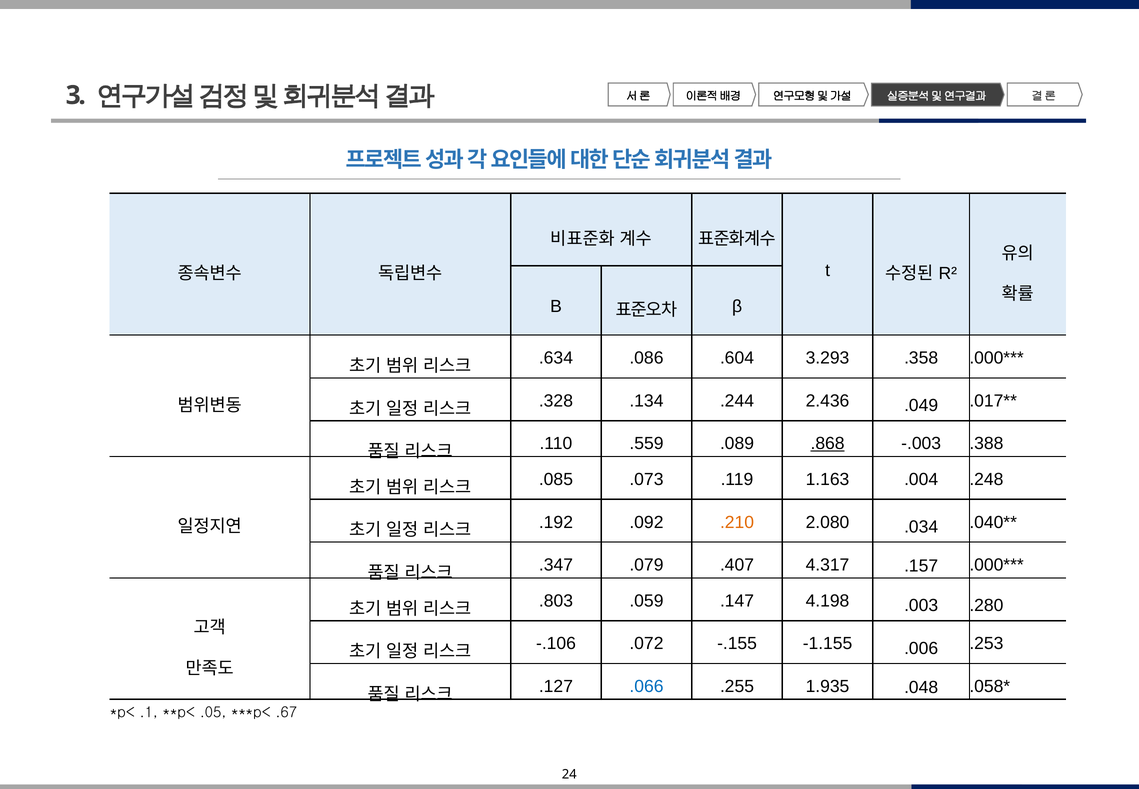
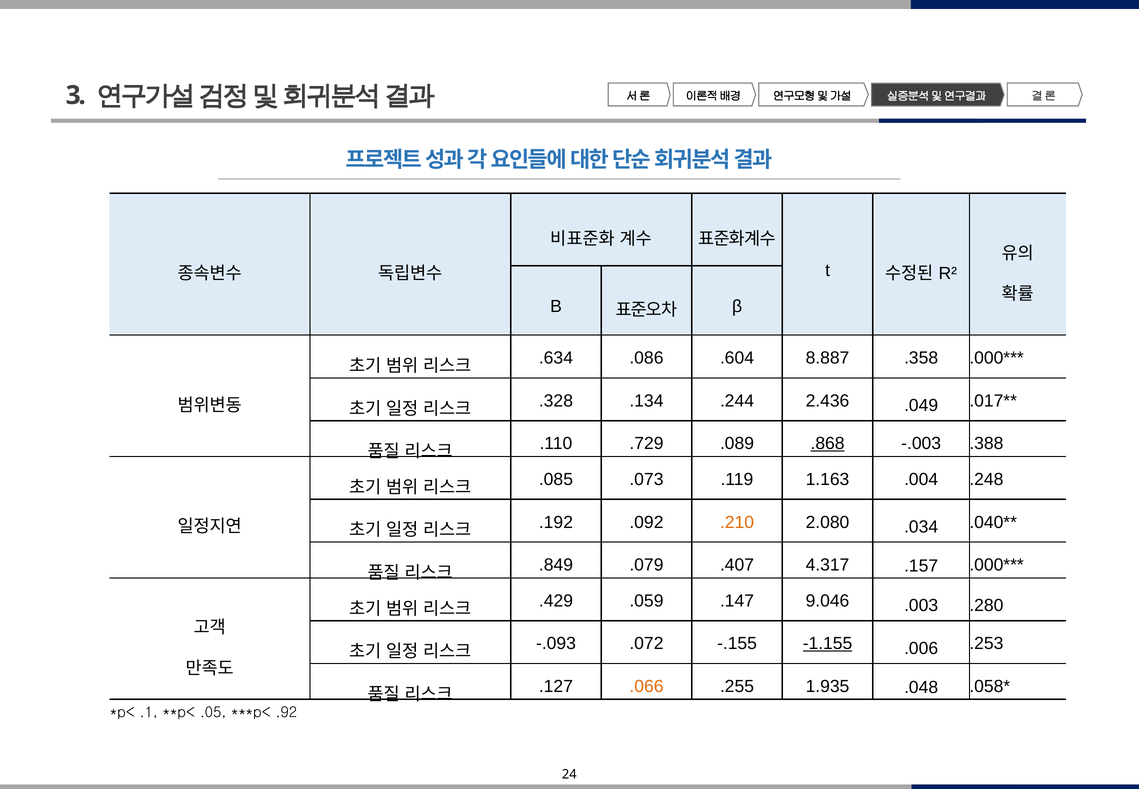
3.293: 3.293 -> 8.887 (828, 358)
.559: .559 -> .729 (647, 443)
.347: .347 -> .849 (556, 565)
.803: .803 -> .429 (556, 601)
4.198: 4.198 -> 9.046 (828, 601)
-.106: -.106 -> -.093 (556, 643)
-1.155 underline: none -> present (828, 643)
.066 colour: blue -> orange (647, 686)
.67: .67 -> .92 (286, 712)
